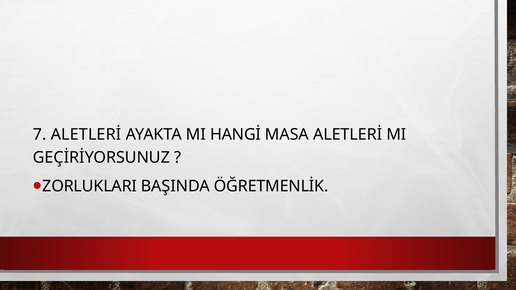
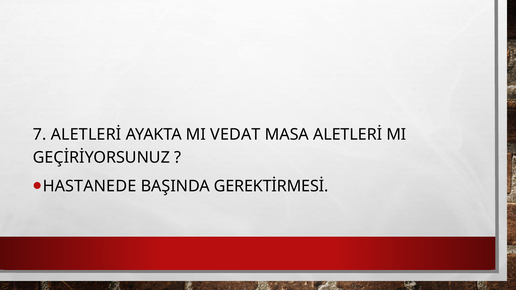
HANGİ: HANGİ -> VEDAT (235, 135)
ZORLUKLARI: ZORLUKLARI -> HASTANEDE (90, 186)
ÖĞRETMENLİK: ÖĞRETMENLİK -> GEREKTİRMESİ (271, 186)
